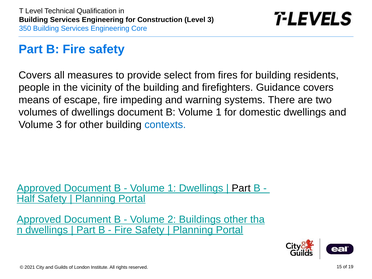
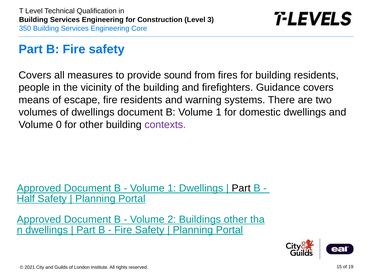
select: select -> sound (178, 75)
fire impeding: impeding -> residents (141, 100)
Volume 3: 3 -> 0 (59, 125)
contexts colour: blue -> purple (165, 125)
